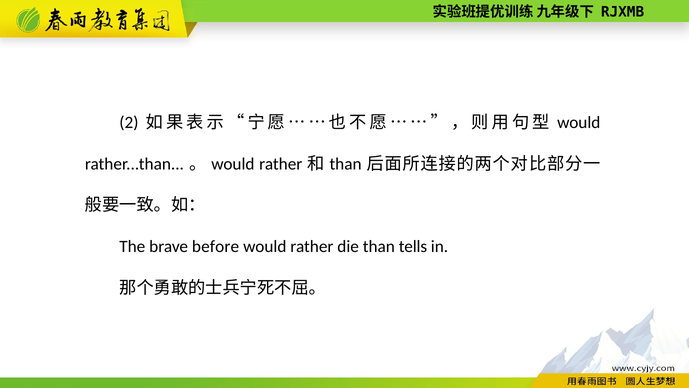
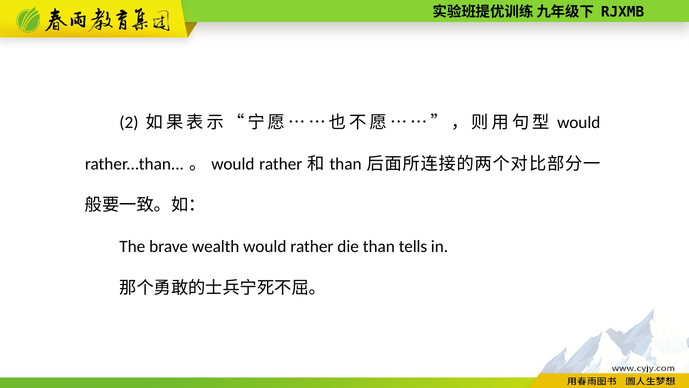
before: before -> wealth (216, 246)
